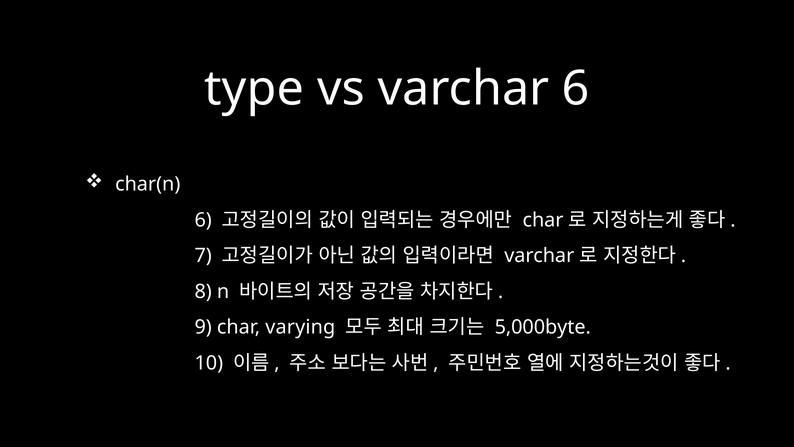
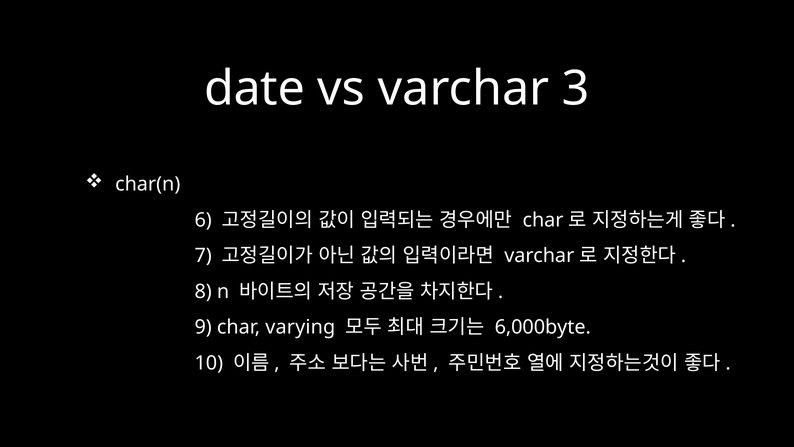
type: type -> date (255, 88)
varchar 6: 6 -> 3 (576, 88)
5,000byte: 5,000byte -> 6,000byte (543, 327)
